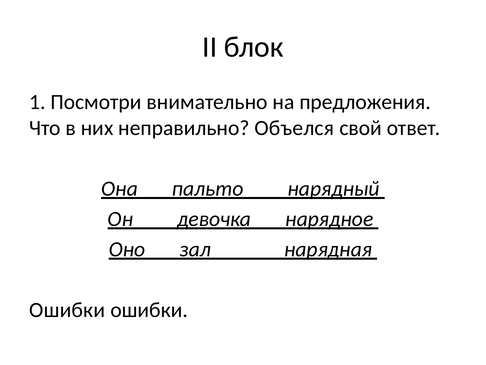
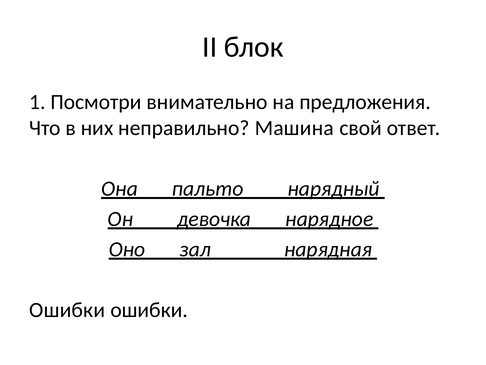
Объелся: Объелся -> Машина (294, 128)
